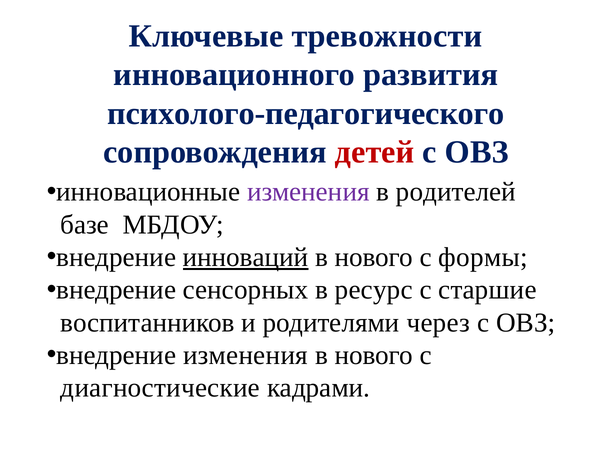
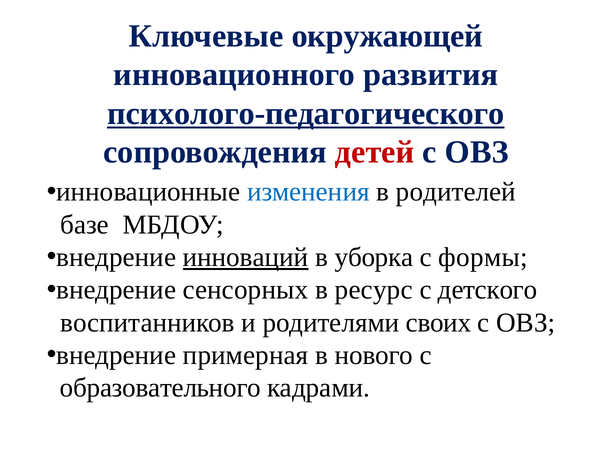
тревожности: тревожности -> окружающей (387, 36)
психолого-педагогического underline: none -> present (306, 113)
изменения colour: purple -> blue (308, 192)
нового: нового -> уборка (374, 257)
старшие: старшие -> детского (488, 290)
через: через -> своих (439, 323)
внедрение изменения: изменения -> примерная (246, 355)
диагностические: диагностические -> образовательного (161, 388)
